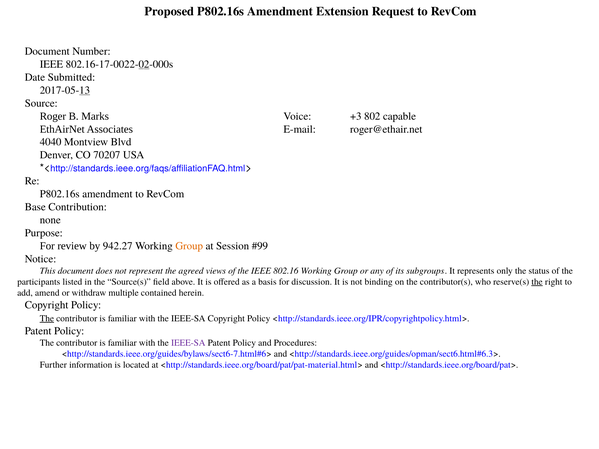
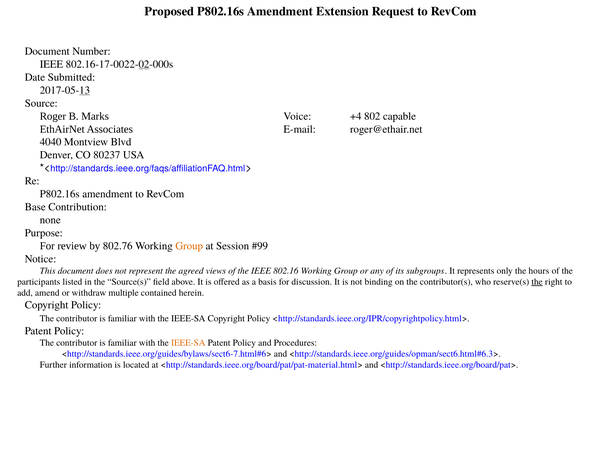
+3: +3 -> +4 (356, 116)
70207: 70207 -> 80237 (107, 155)
942.27: 942.27 -> 802.76 (118, 246)
status: status -> hours (539, 271)
The underline: present -> none (47, 319)
IEEE-SA colour: purple -> orange (188, 343)
